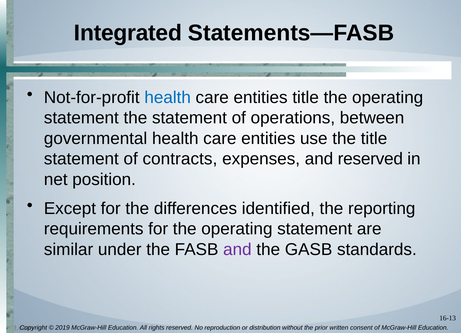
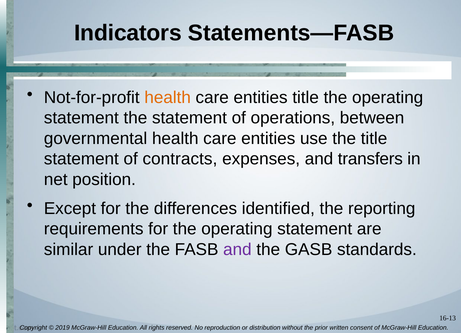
Integrated: Integrated -> Indicators (128, 33)
health colour: blue -> orange (168, 97)
and reserved: reserved -> transfers (370, 159)
